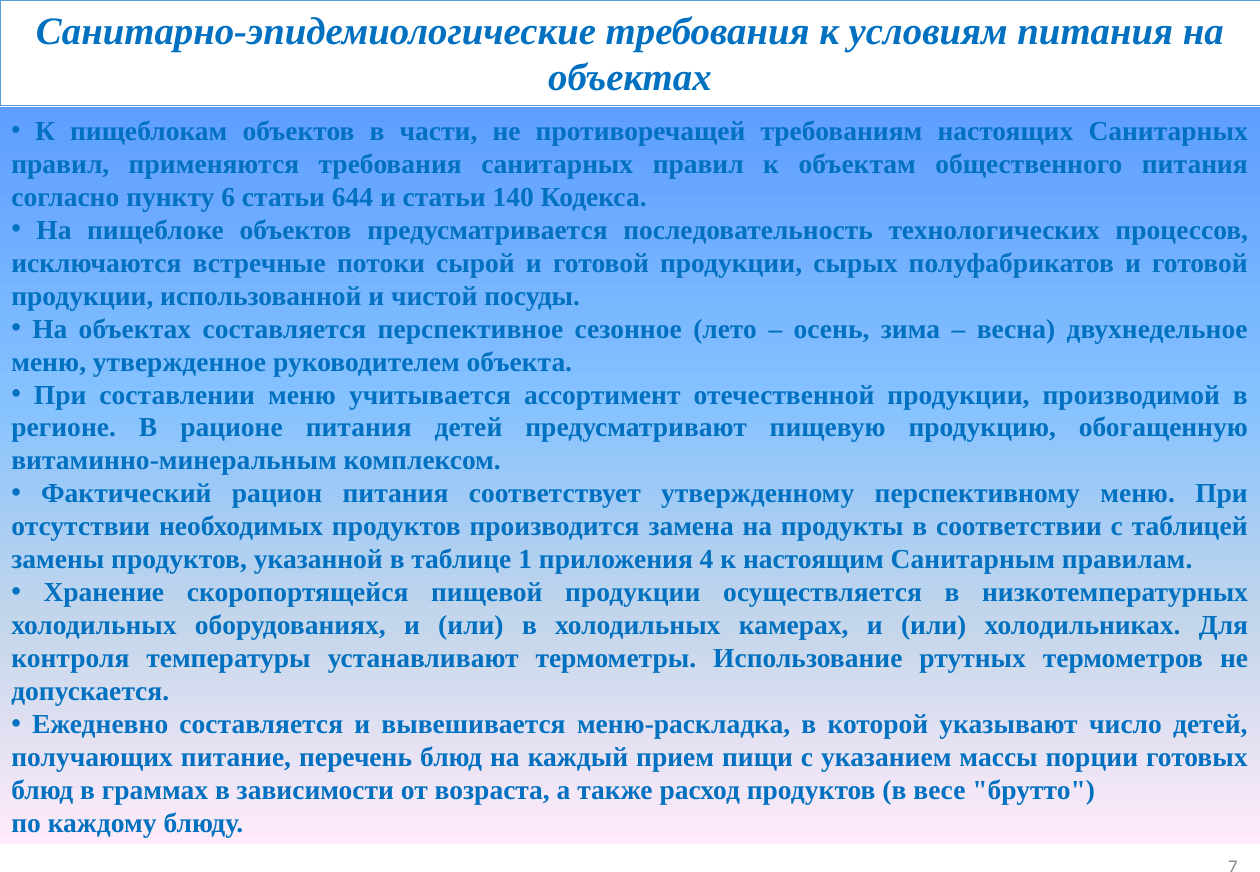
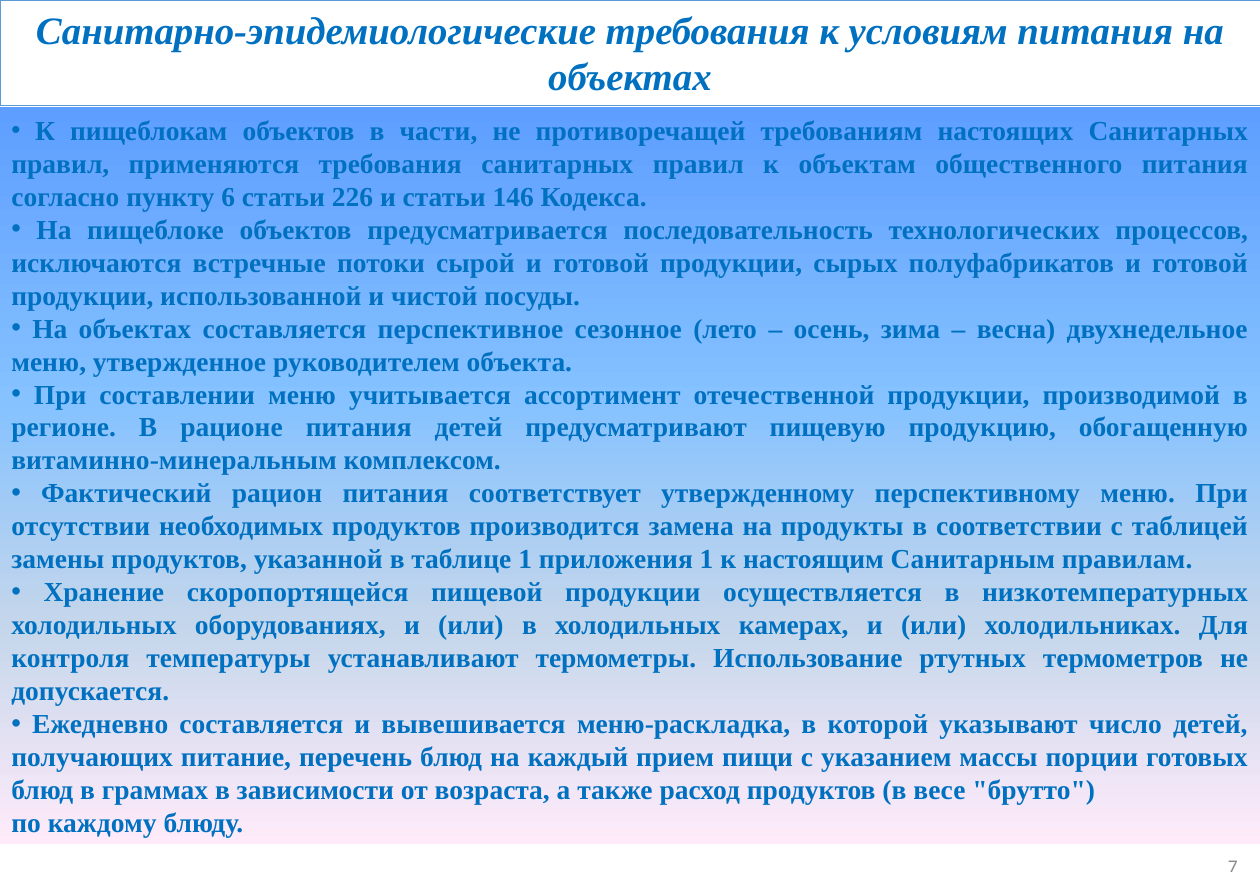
644: 644 -> 226 (352, 197)
140: 140 -> 146 (513, 197)
приложения 4: 4 -> 1 (707, 560)
